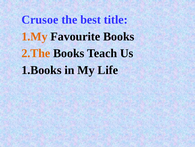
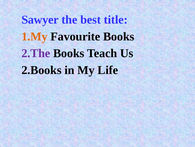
Crusoe: Crusoe -> Sawyer (40, 20)
2.The colour: orange -> purple (36, 53)
1.Books: 1.Books -> 2.Books (41, 70)
